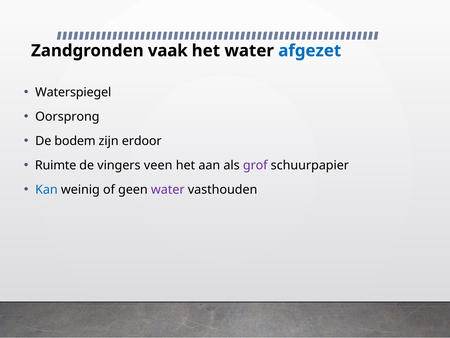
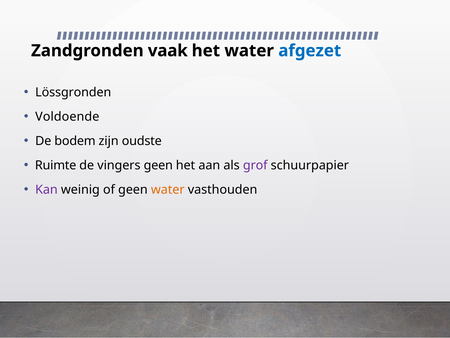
Waterspiegel: Waterspiegel -> Lössgronden (73, 92)
Oorsprong: Oorsprong -> Voldoende (67, 117)
erdoor: erdoor -> oudste (142, 141)
vingers veen: veen -> geen (158, 165)
Kan colour: blue -> purple (46, 189)
water colour: purple -> orange (168, 189)
